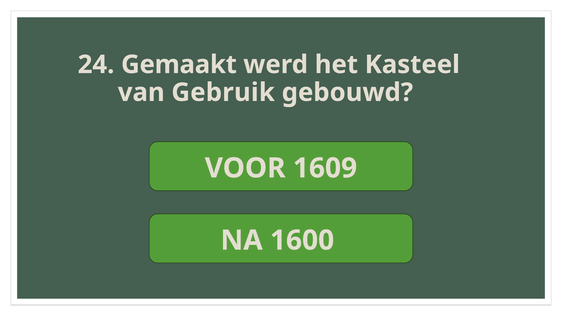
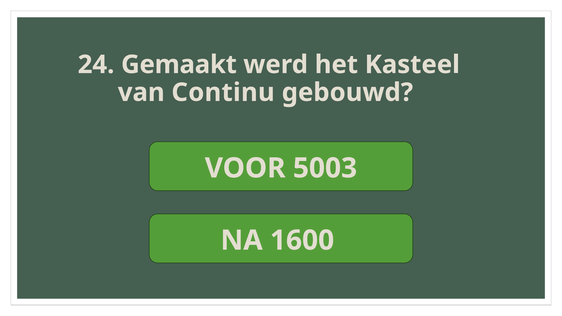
Gebruik: Gebruik -> Continu (223, 92)
1609: 1609 -> 5003 (325, 168)
